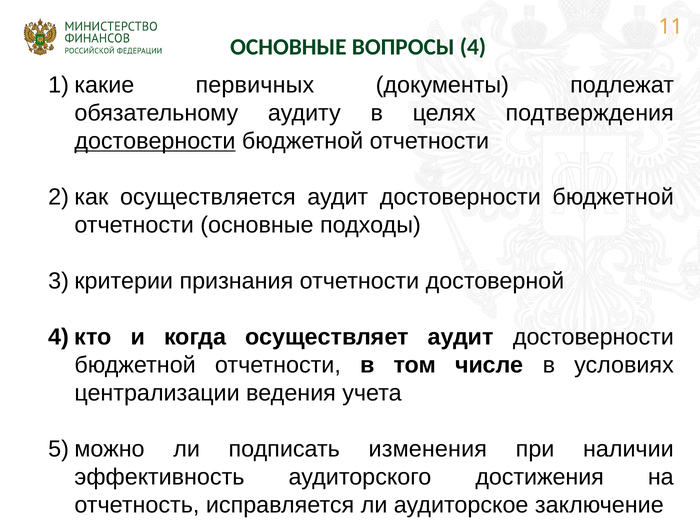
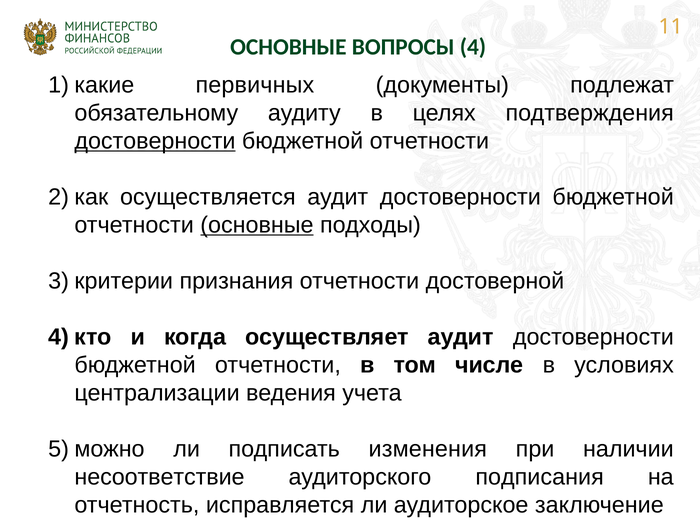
основные underline: none -> present (257, 225)
эффективность: эффективность -> несоответствие (160, 477)
достижения: достижения -> подписания (540, 477)
